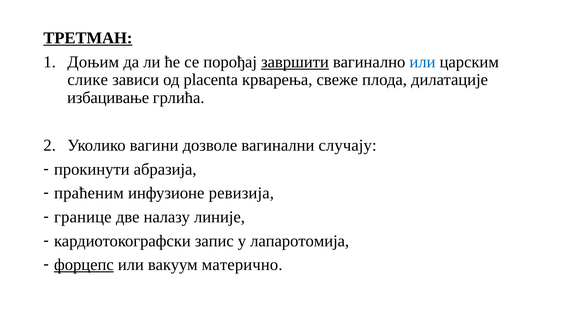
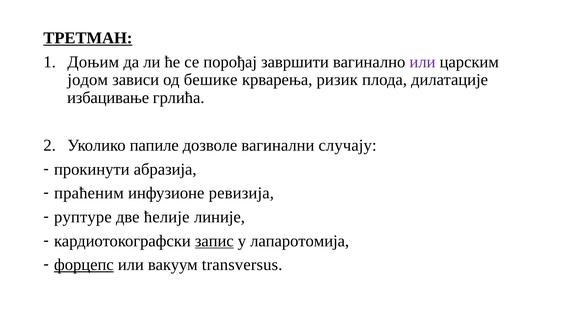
завршити underline: present -> none (295, 62)
или colour: blue -> purple (422, 62)
слике: слике -> јодом (88, 80)
placenta: placenta -> бешике (211, 80)
свеже: свеже -> ризик (337, 80)
вагини: вагини -> папиле (154, 145)
границе: границе -> руптуре (83, 217)
налазу: налазу -> ћелије (167, 217)
запис underline: none -> present (214, 241)
матерично: матерично -> transversus (242, 265)
